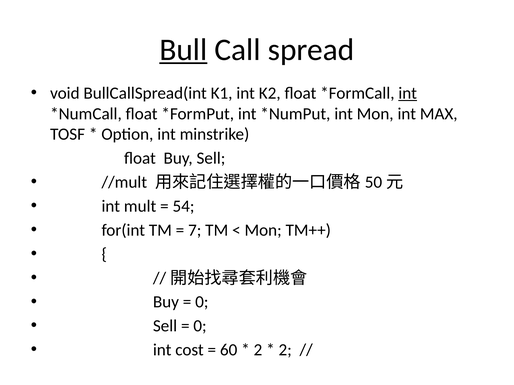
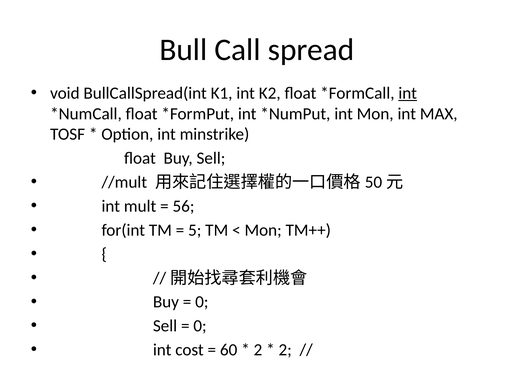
Bull underline: present -> none (183, 50)
54: 54 -> 56 (183, 206)
7: 7 -> 5 (195, 230)
